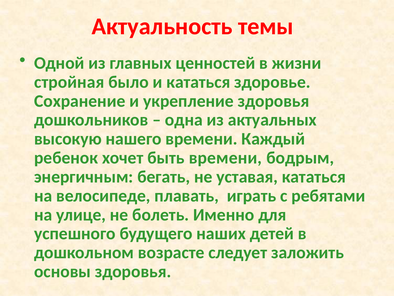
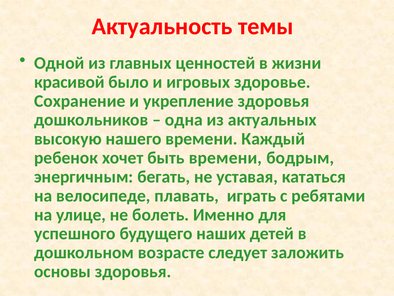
стройная: стройная -> красивой (69, 82)
и кататься: кататься -> игровых (198, 82)
